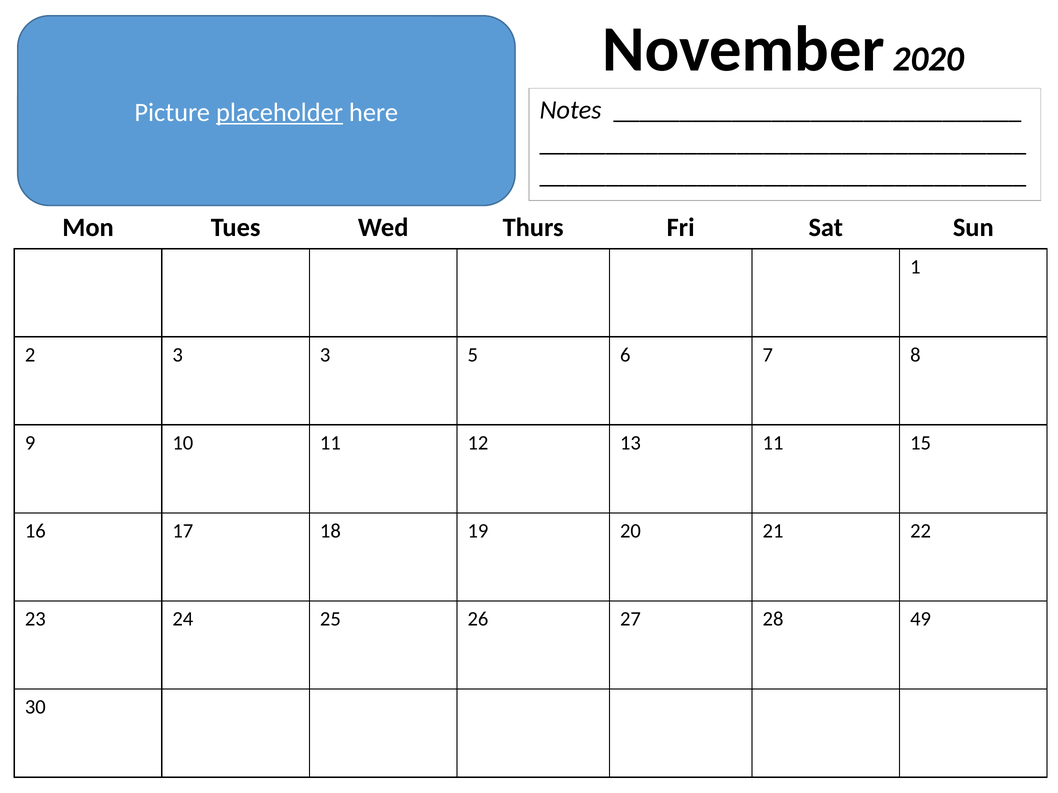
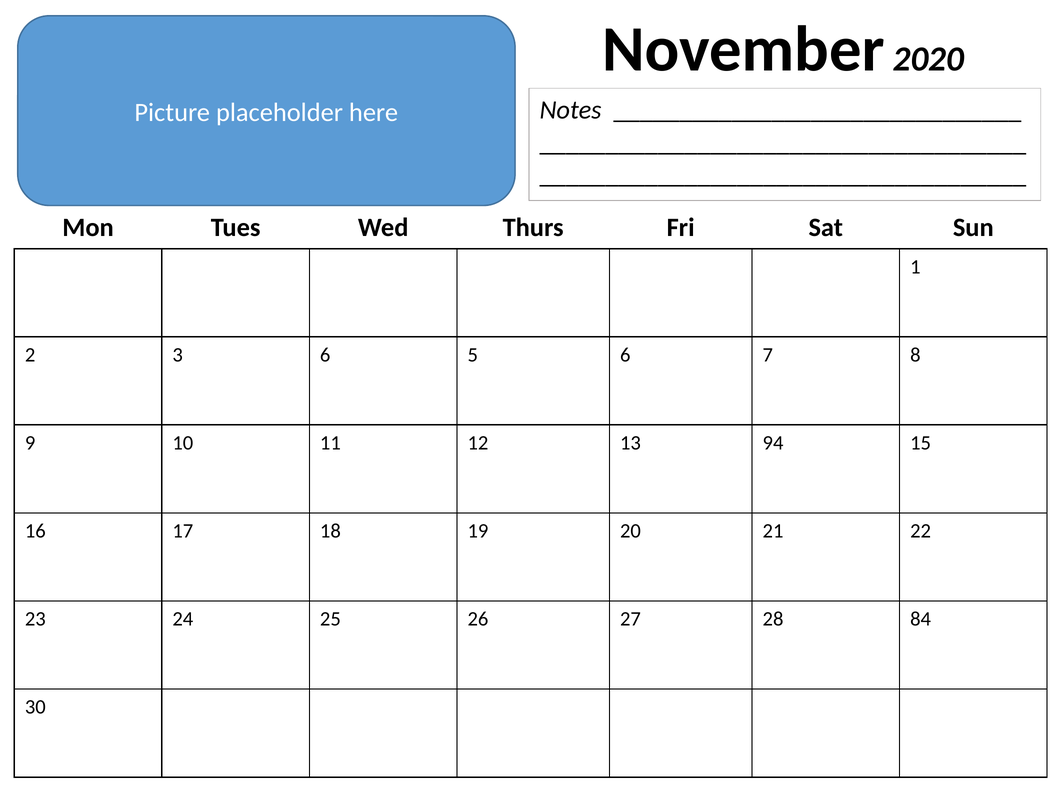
placeholder underline: present -> none (280, 113)
3 3: 3 -> 6 (325, 355)
13 11: 11 -> 94 (773, 443)
49: 49 -> 84 (921, 619)
